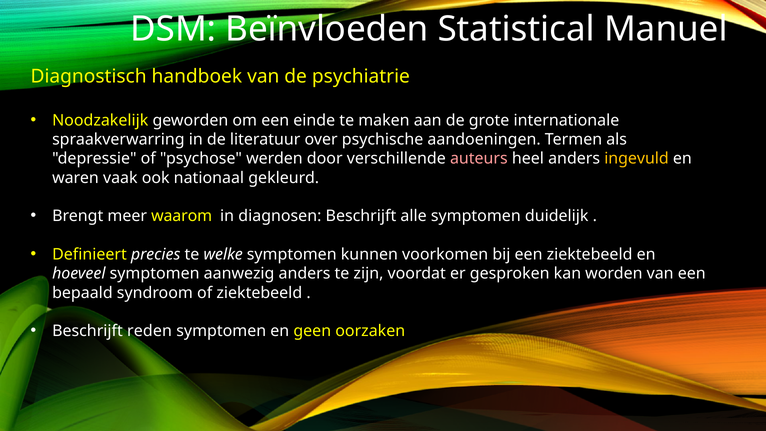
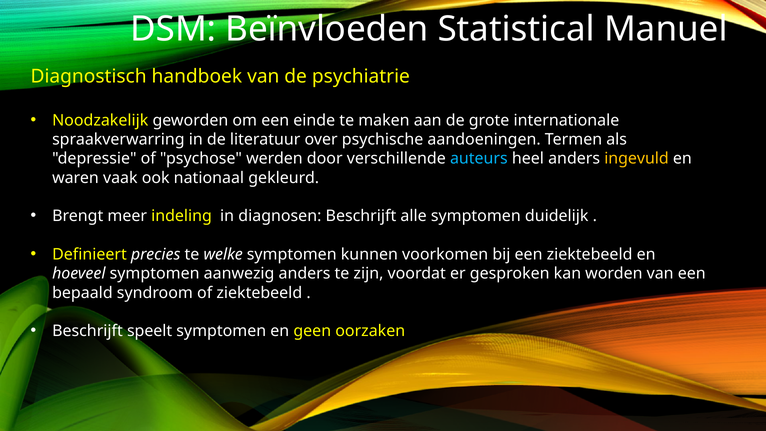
auteurs colour: pink -> light blue (479, 159)
waarom: waarom -> indeling (182, 216)
reden: reden -> speelt (150, 331)
